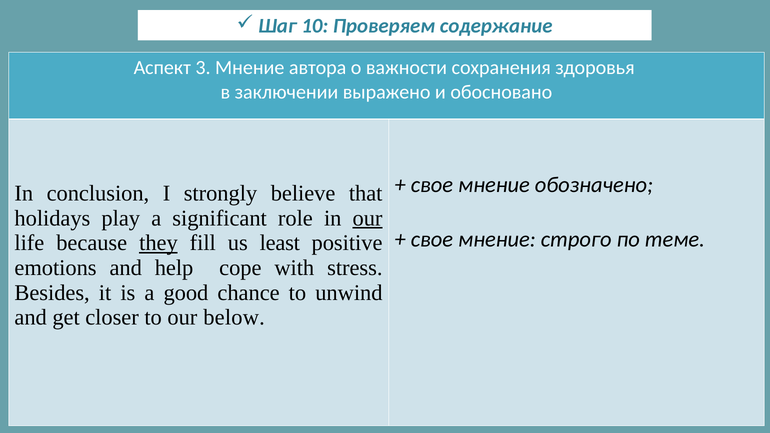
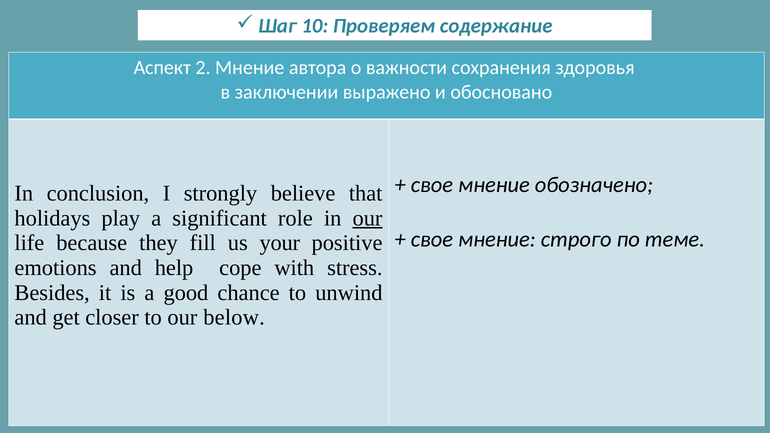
3: 3 -> 2 (203, 68)
they underline: present -> none (158, 243)
least: least -> your (280, 243)
